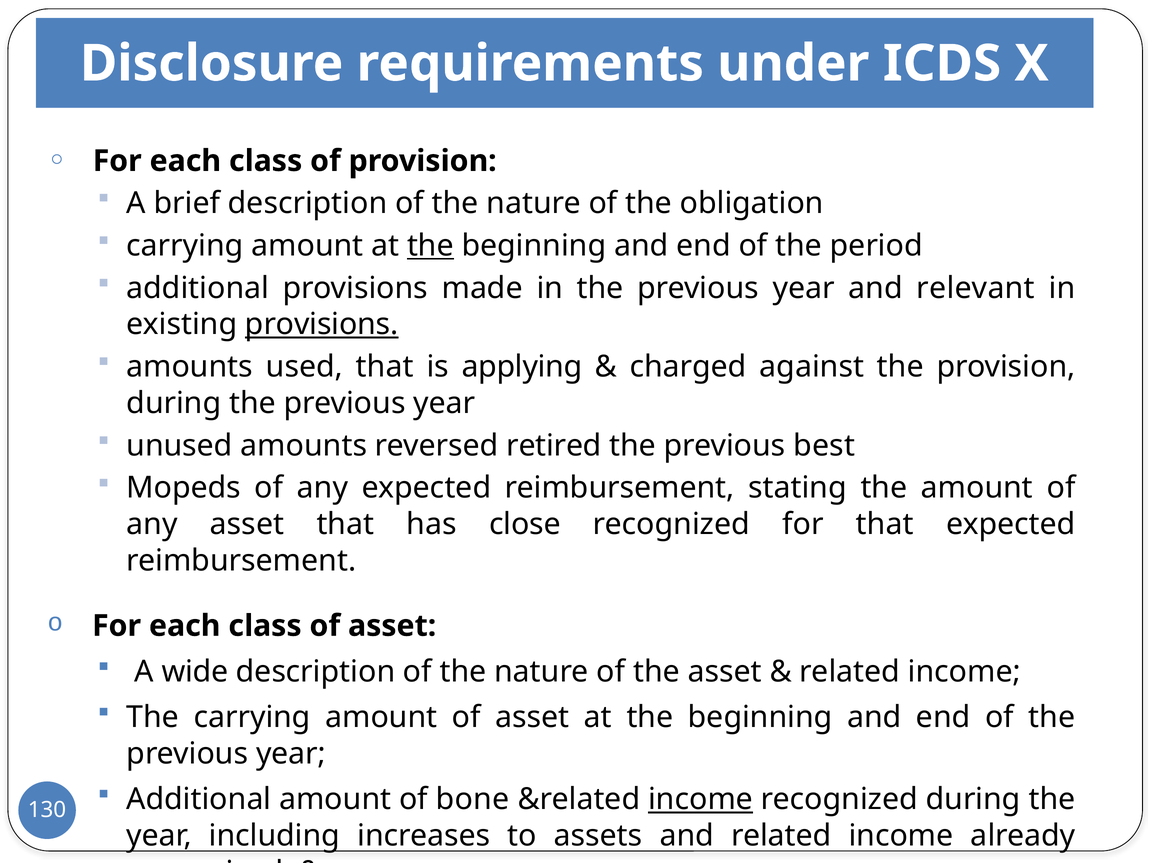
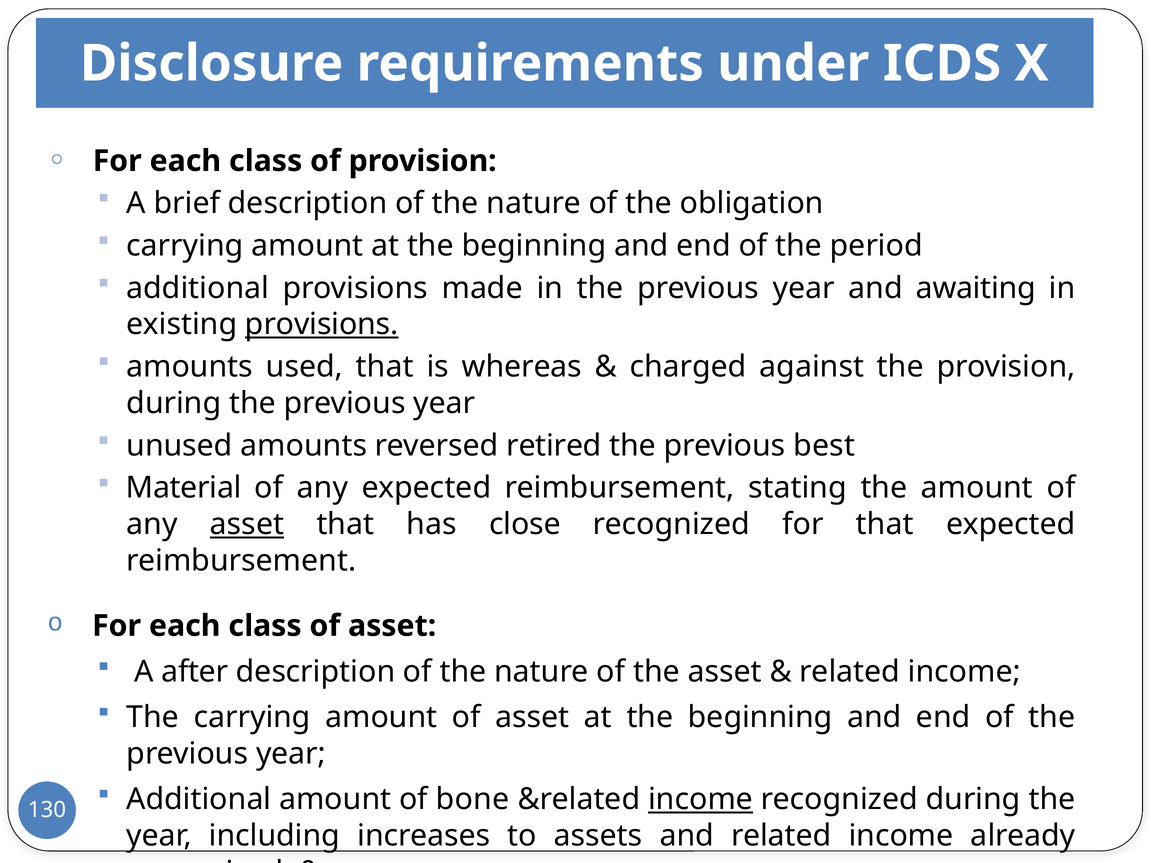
the underline: present -> none (430, 246)
relevant: relevant -> awaiting (976, 288)
applying: applying -> whereas (522, 367)
Mopeds: Mopeds -> Material (184, 488)
asset underline: none -> present (247, 525)
wide: wide -> after (195, 672)
